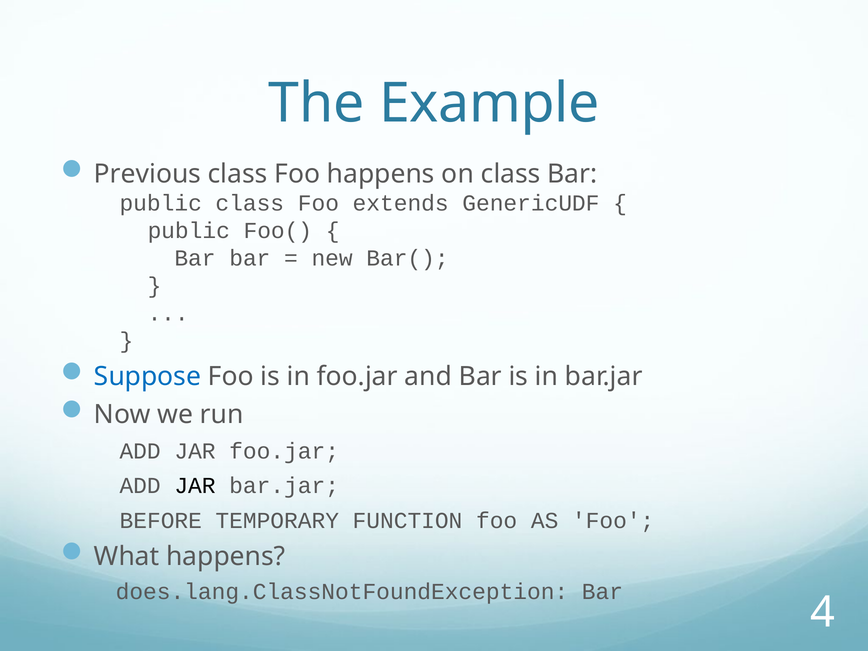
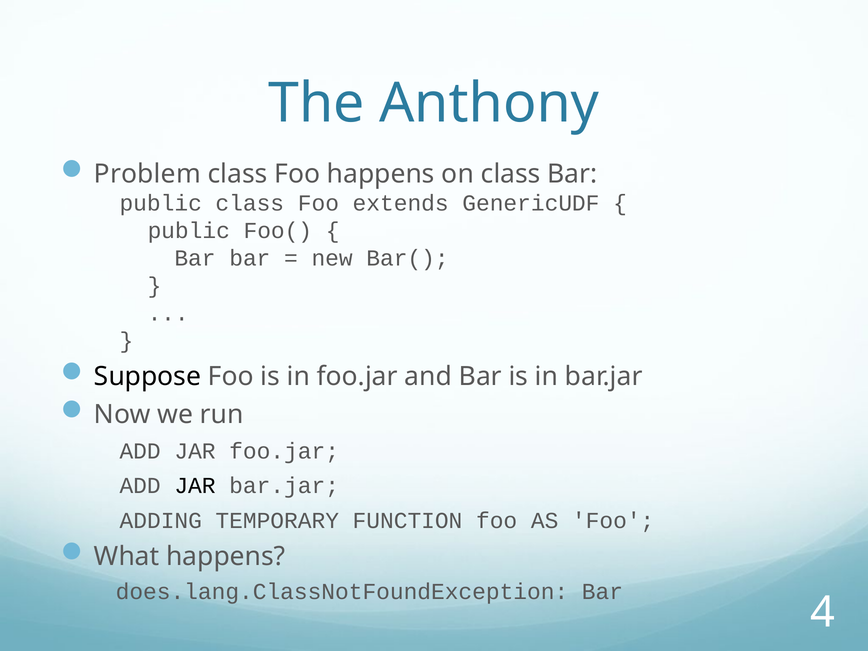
Example: Example -> Anthony (489, 103)
Previous: Previous -> Problem (147, 174)
Suppose colour: blue -> black (148, 377)
BEFORE: BEFORE -> ADDING (161, 521)
